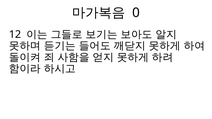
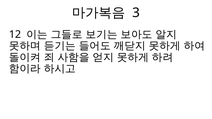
0: 0 -> 3 (136, 13)
